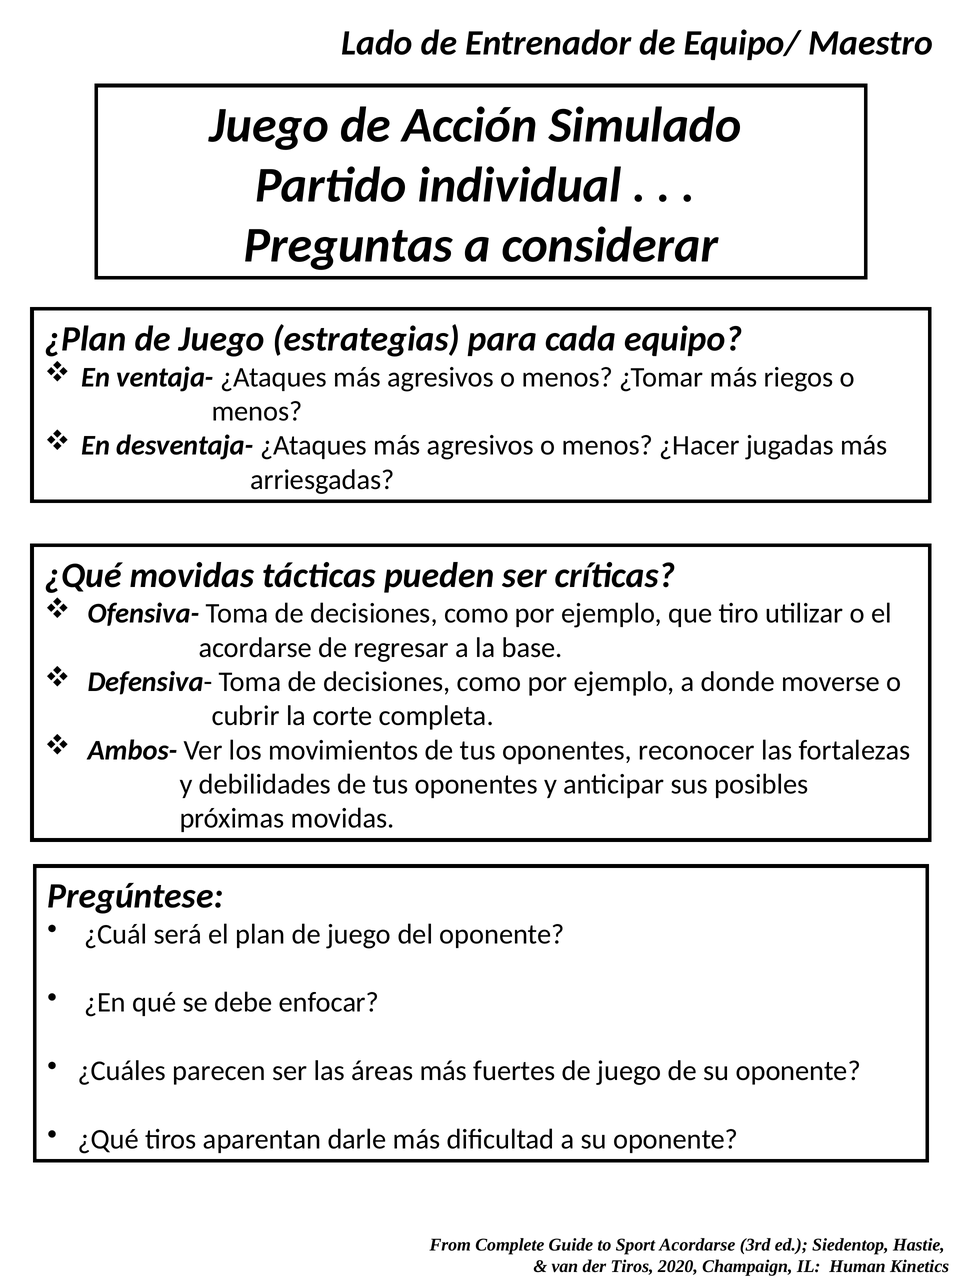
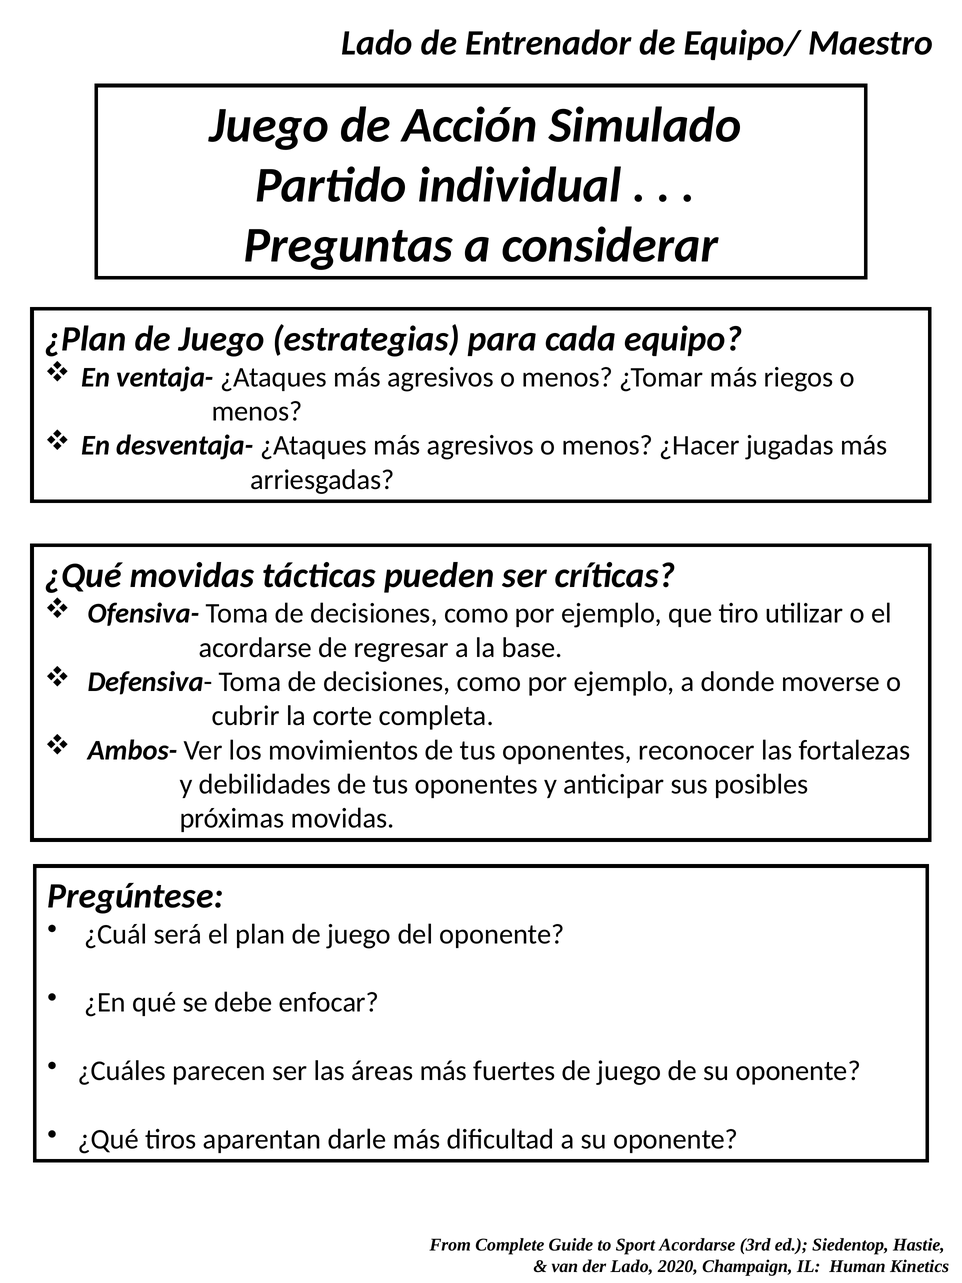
der Tiros: Tiros -> Lado (632, 1266)
